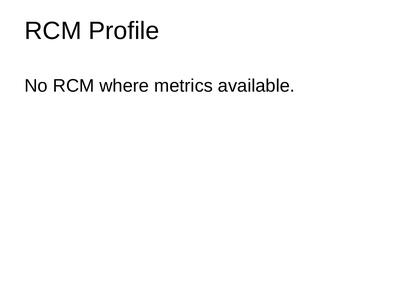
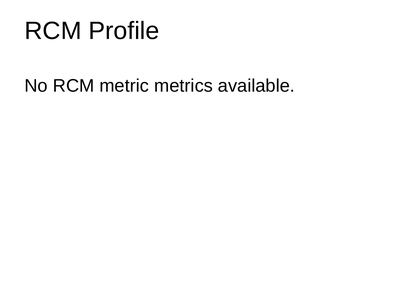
where: where -> metric (124, 86)
